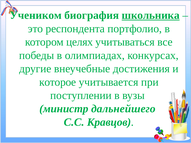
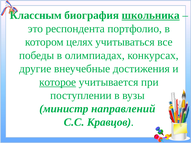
Учеником: Учеником -> Классным (36, 15)
которое underline: none -> present (58, 82)
дальнейшего: дальнейшего -> направлений (123, 109)
